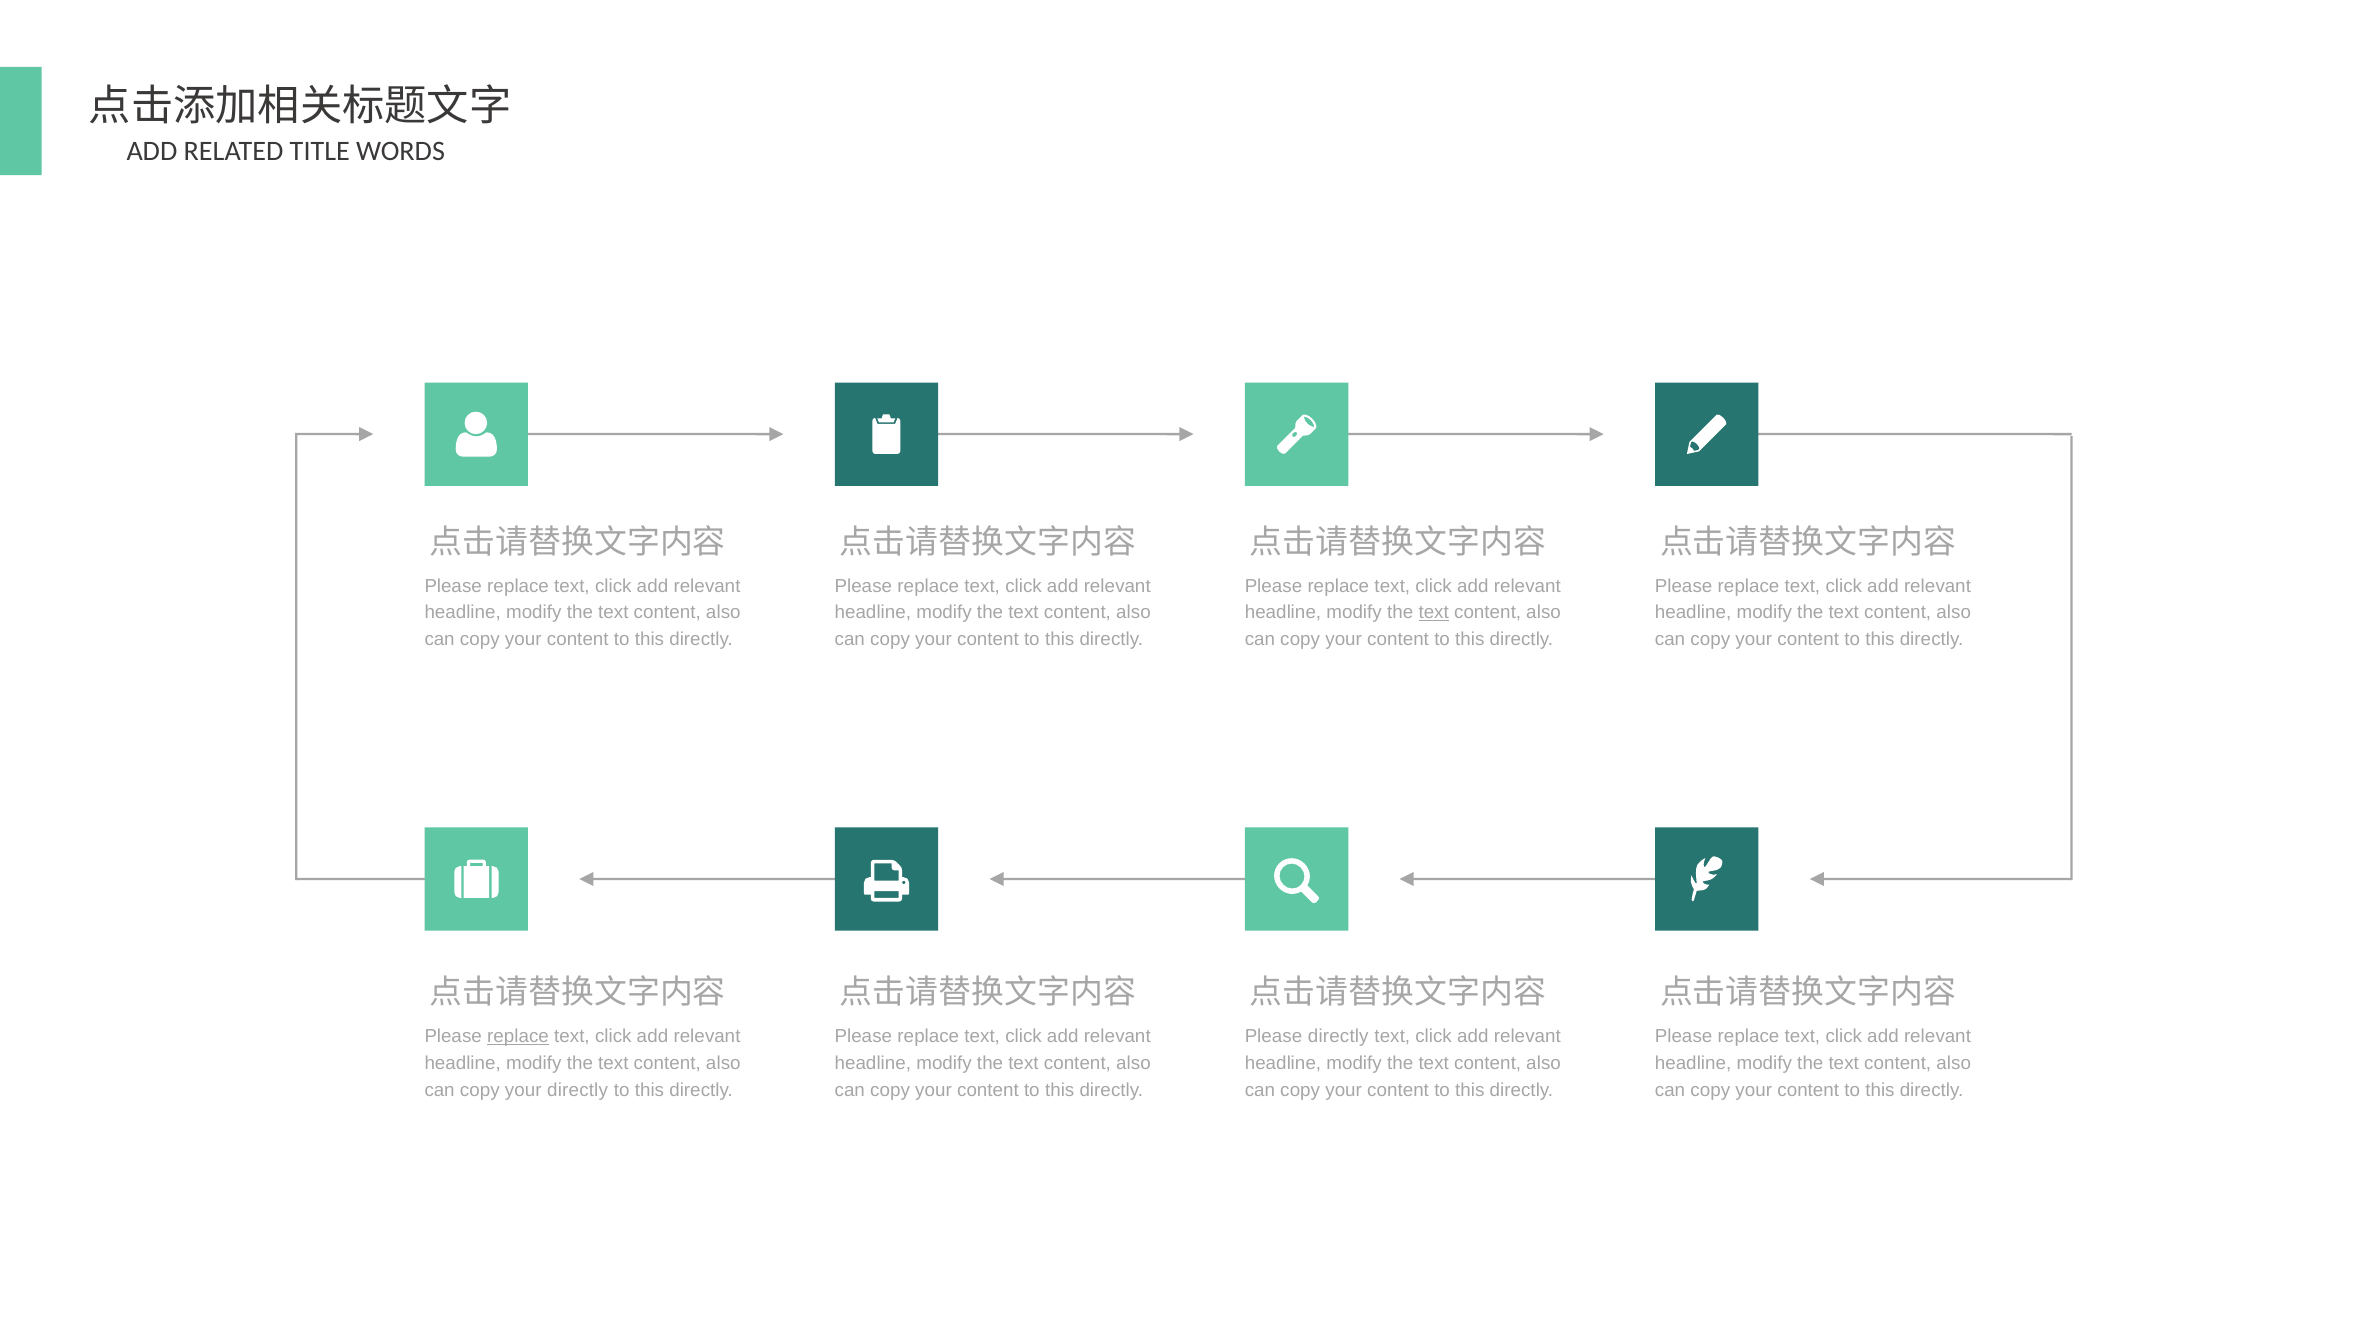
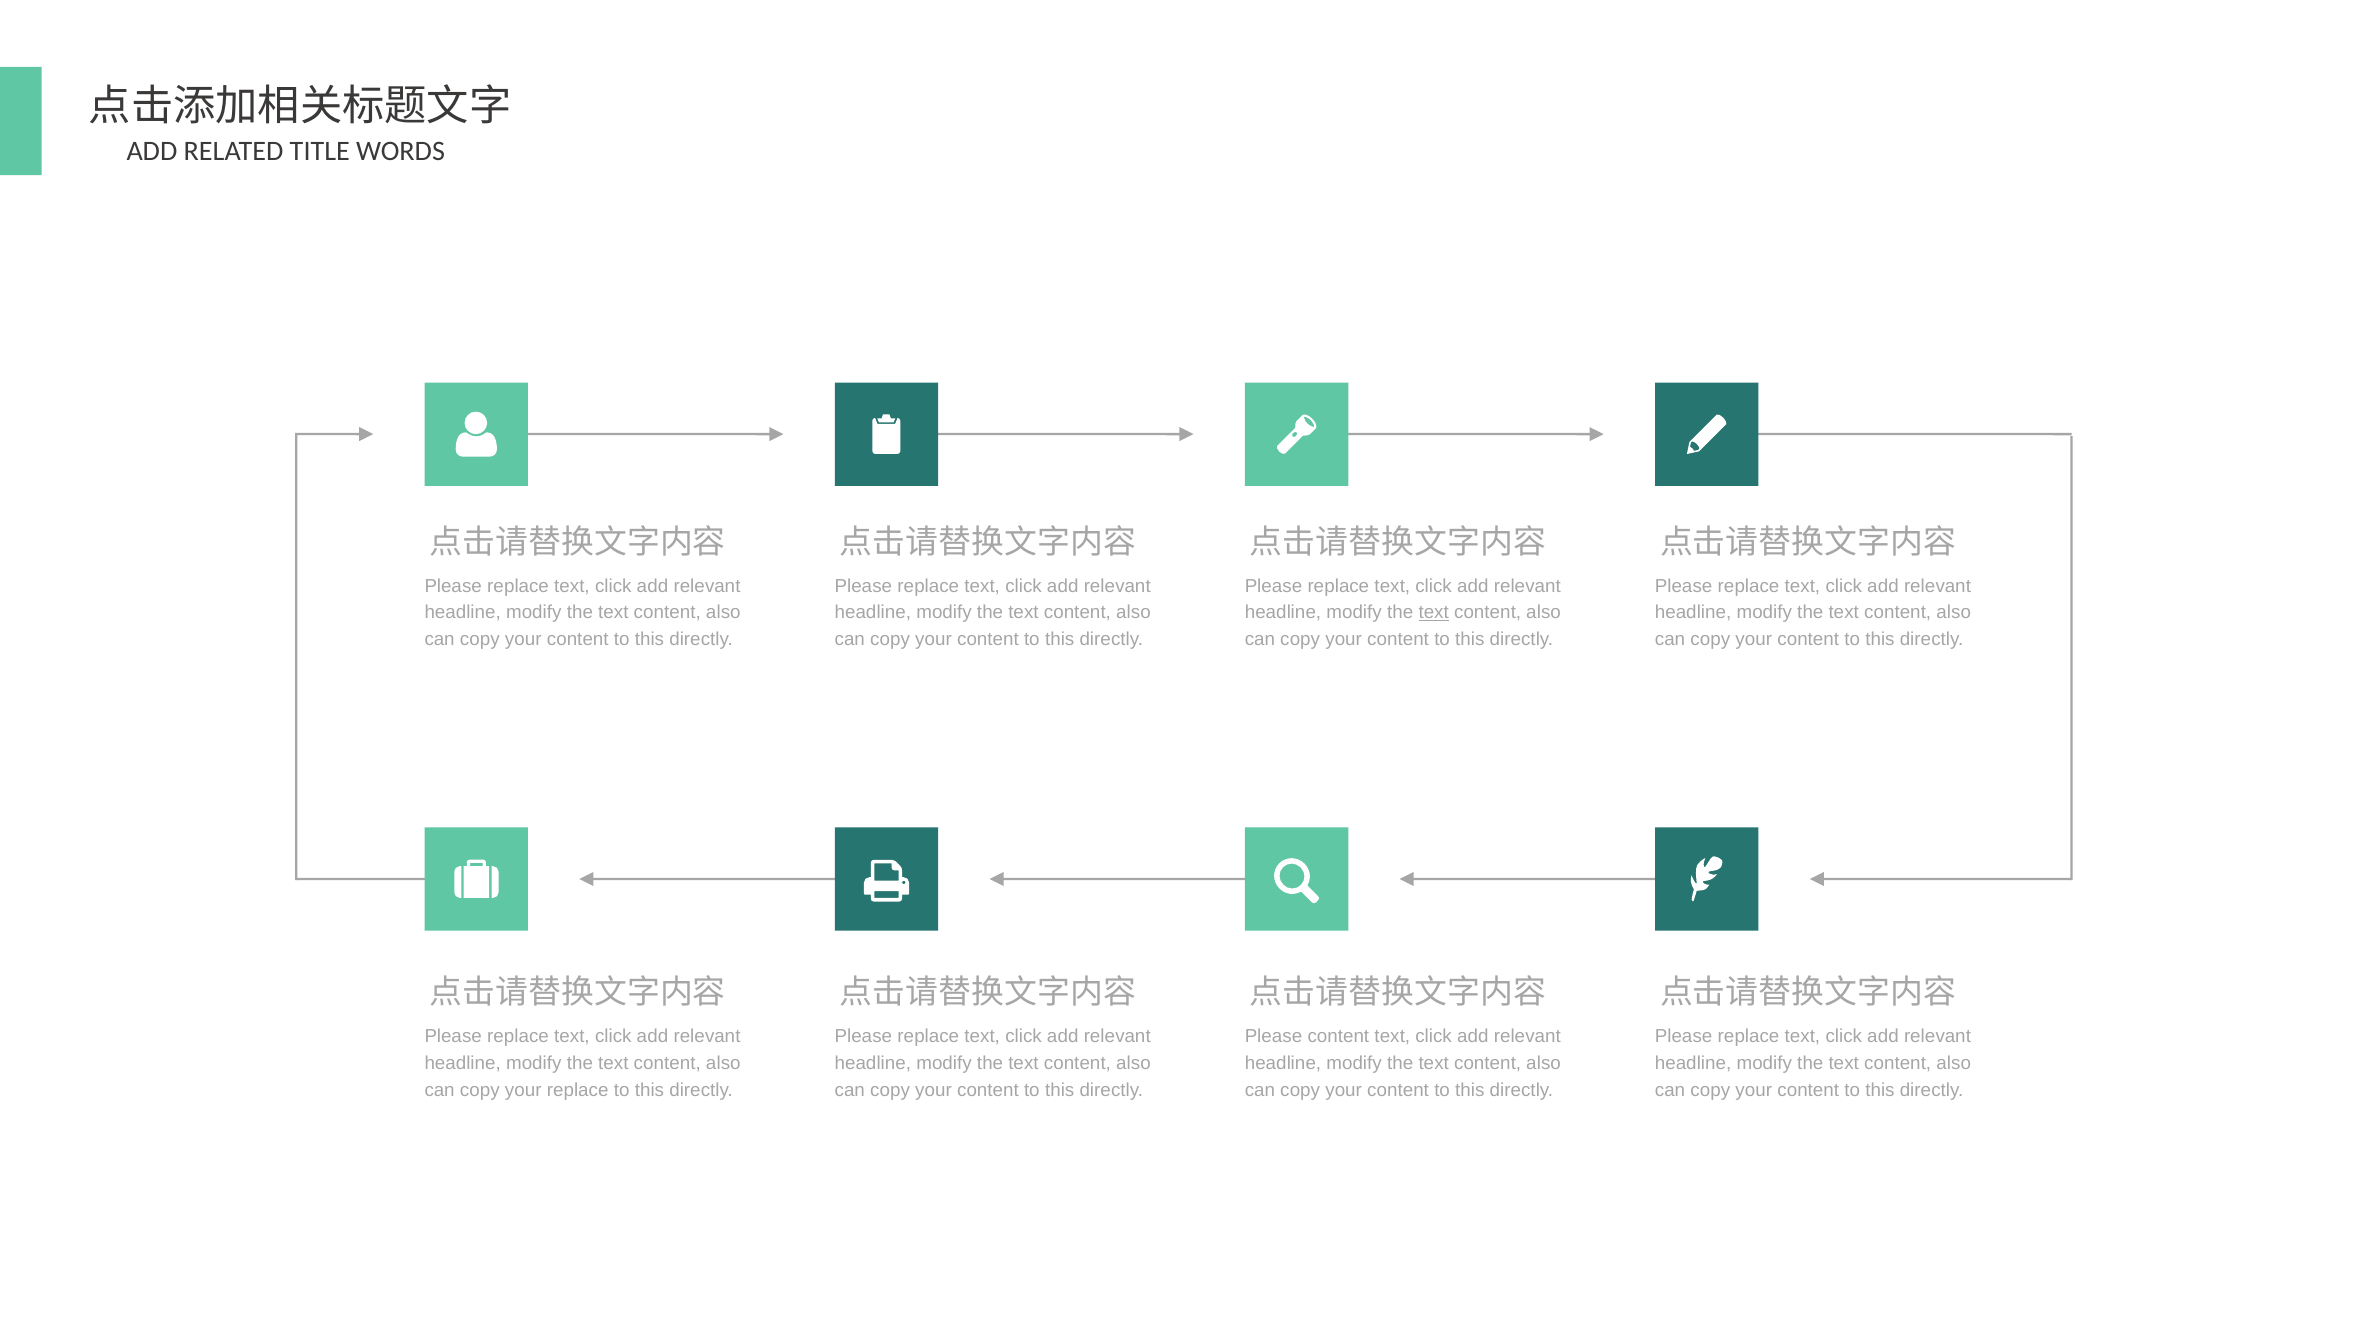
replace underline: present -> none (518, 1036)
Please directly: directly -> content (1338, 1036)
your directly: directly -> replace (578, 1090)
